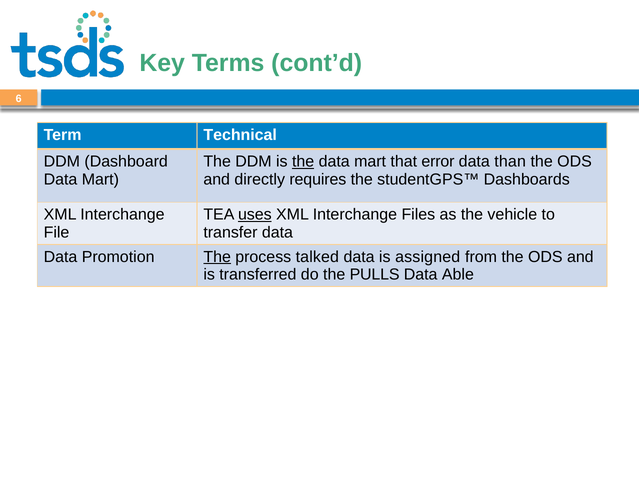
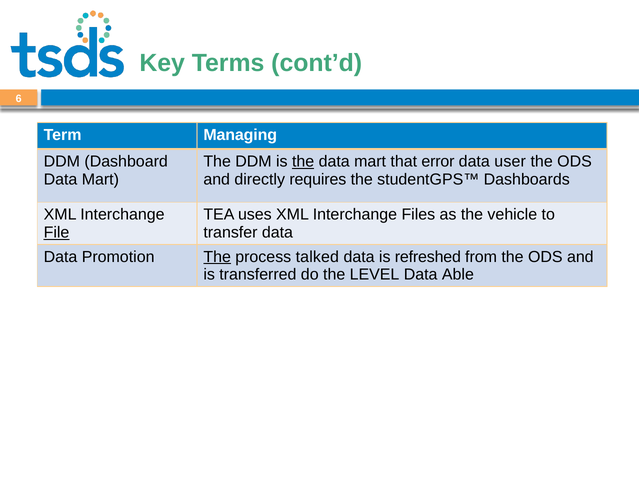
Technical: Technical -> Managing (240, 135)
than: than -> user (510, 161)
uses underline: present -> none (255, 215)
File underline: none -> present (57, 233)
assigned: assigned -> refreshed (428, 257)
PULLS: PULLS -> LEVEL (375, 275)
